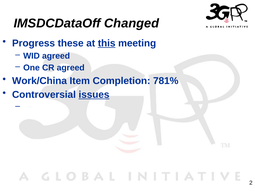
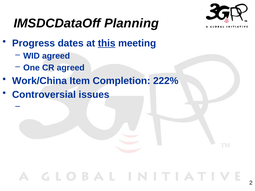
Changed: Changed -> Planning (132, 23)
these: these -> dates (71, 43)
781%: 781% -> 222% (166, 81)
issues underline: present -> none (94, 95)
